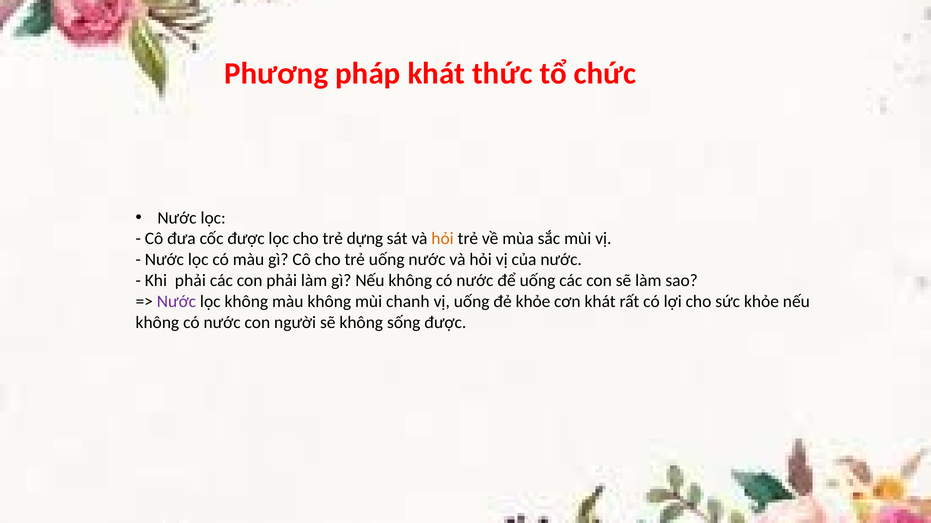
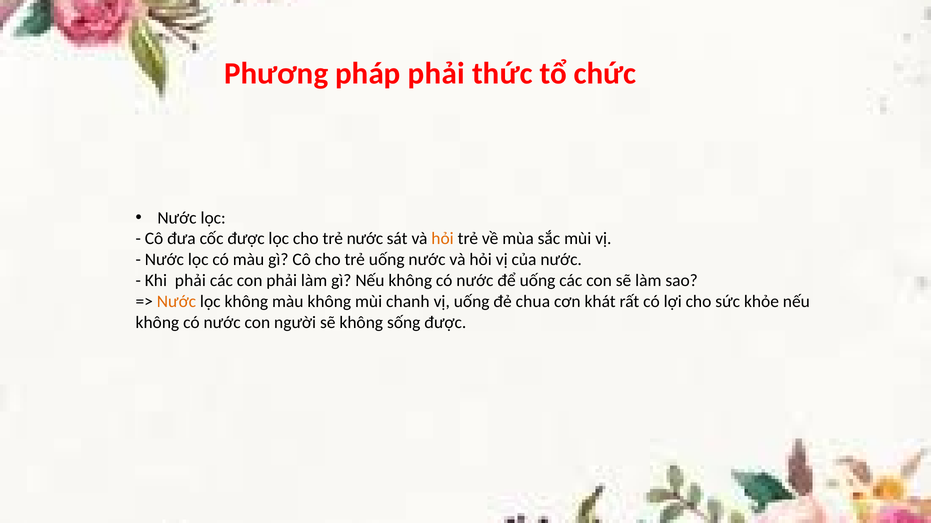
pháp khát: khát -> phải (436, 74)
trẻ dựng: dựng -> nước (365, 239)
Nước colour: purple -> orange (176, 302)
đẻ khỏe: khỏe -> chua (533, 302)
